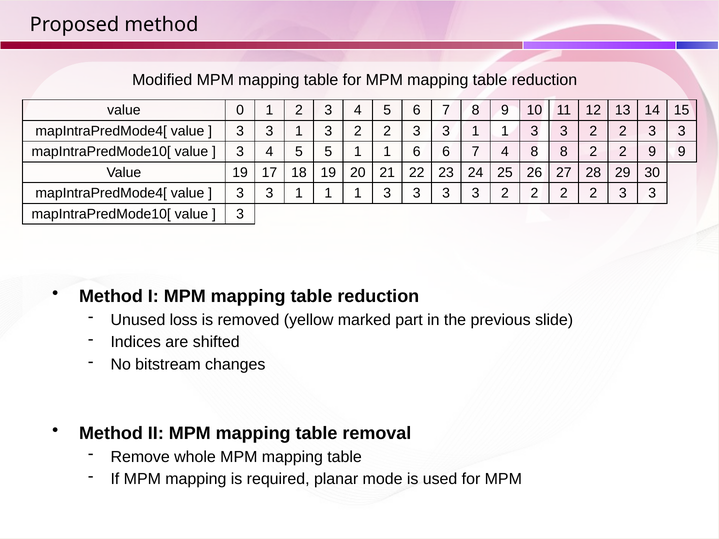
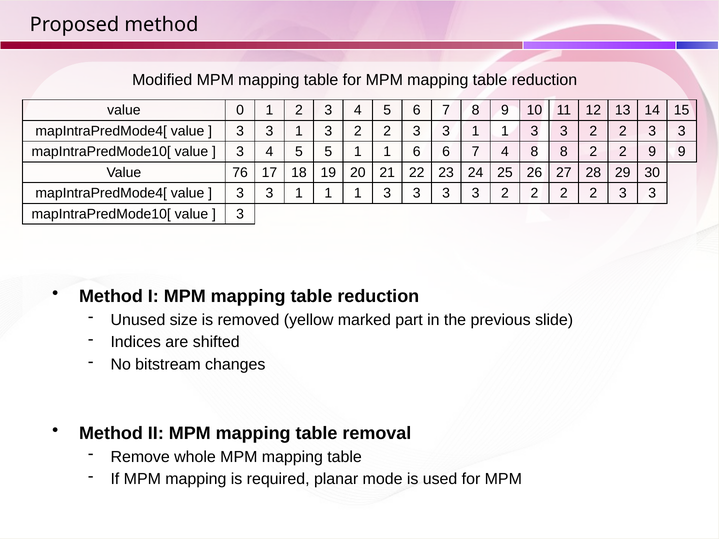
Value 19: 19 -> 76 (240, 173)
loss: loss -> size (184, 320)
